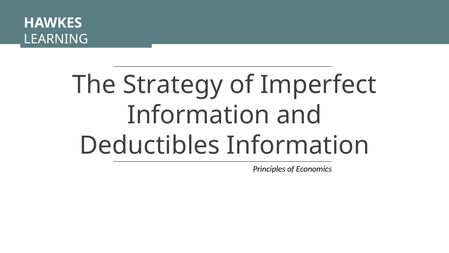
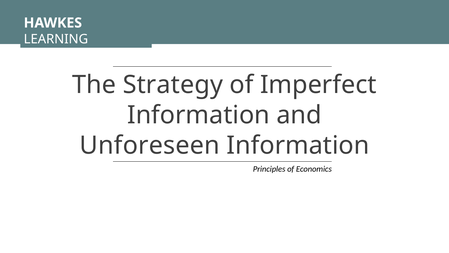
Deductibles: Deductibles -> Unforeseen (150, 145)
